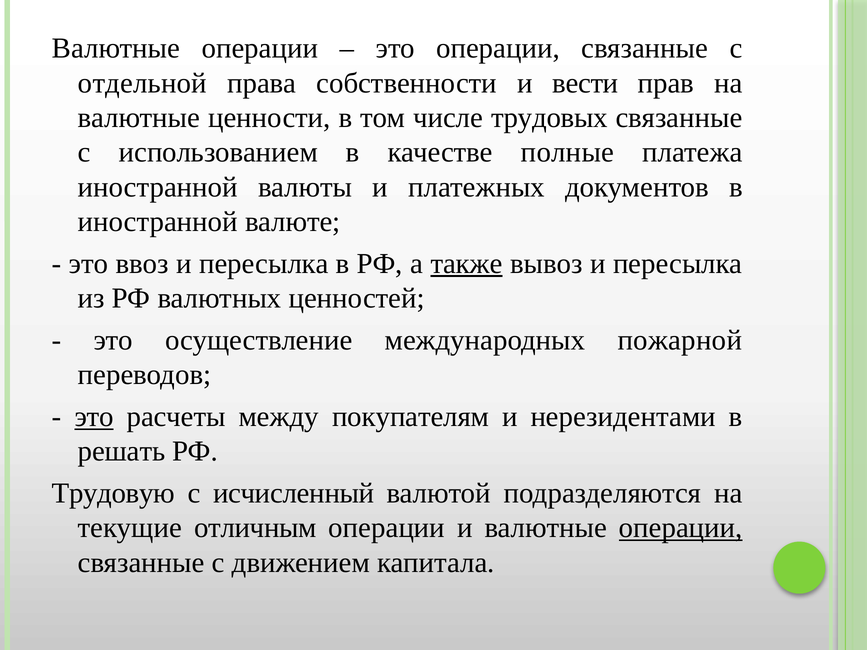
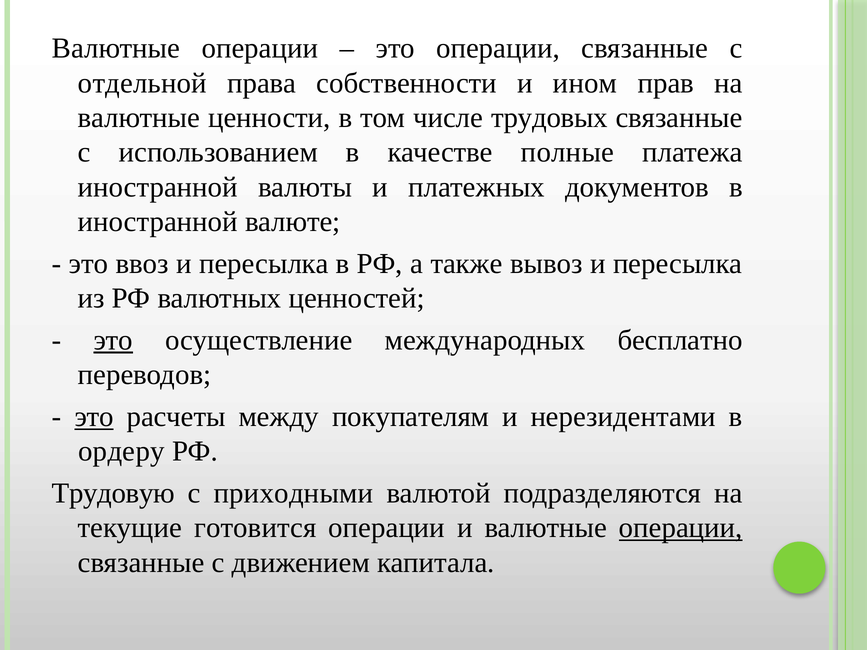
вести: вести -> ином (585, 83)
также underline: present -> none (467, 264)
это underline: none -> present (113, 340)
пожарной: пожарной -> бесплатно (680, 340)
решать: решать -> ордеру (121, 452)
исчисленный: исчисленный -> приходными (293, 493)
отличным: отличным -> готовится (255, 528)
